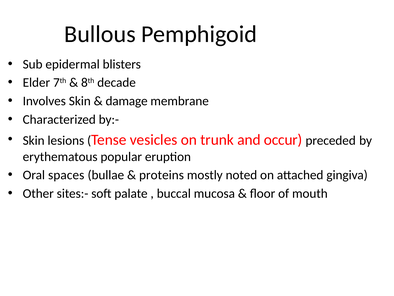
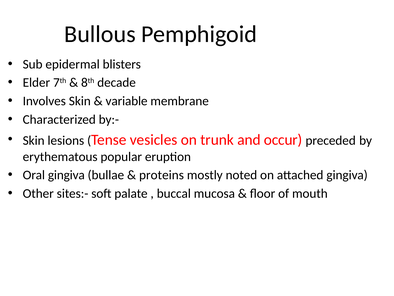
damage: damage -> variable (127, 101)
Oral spaces: spaces -> gingiva (66, 175)
